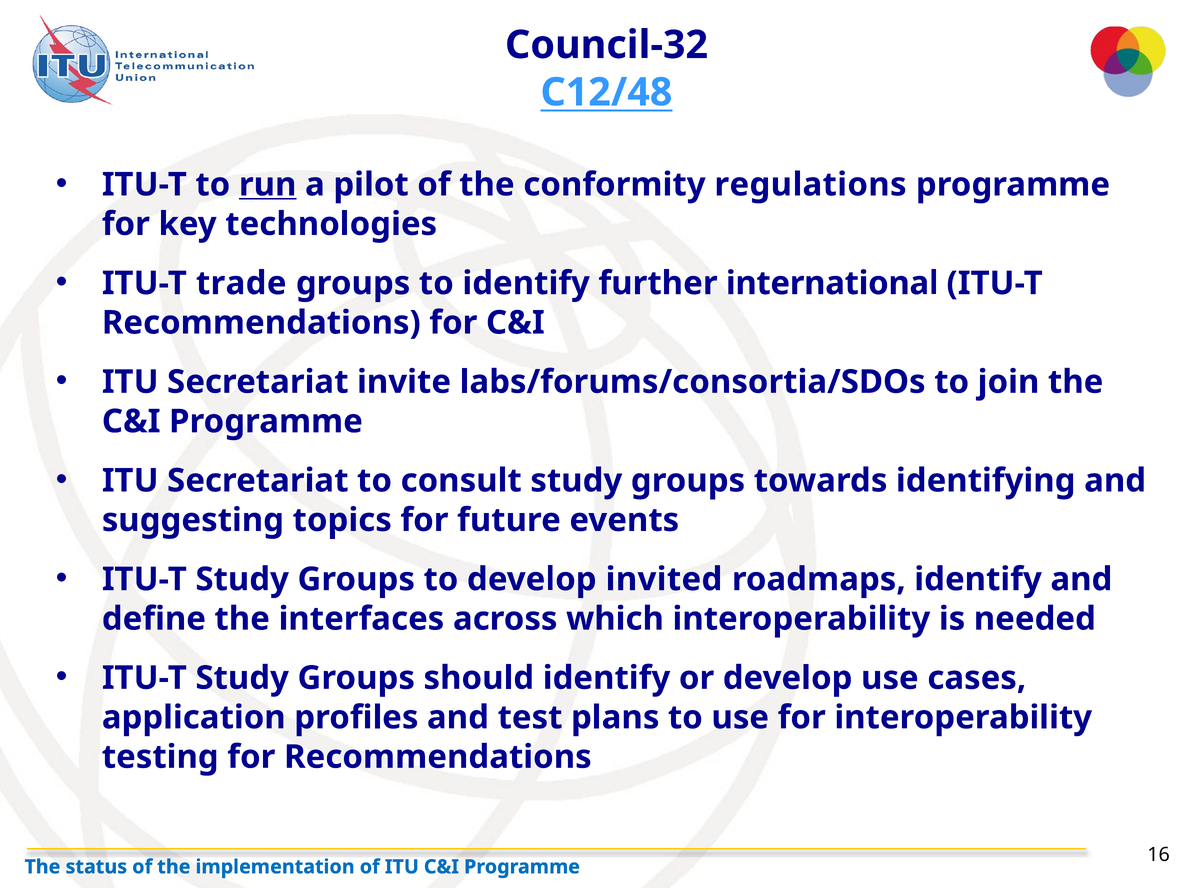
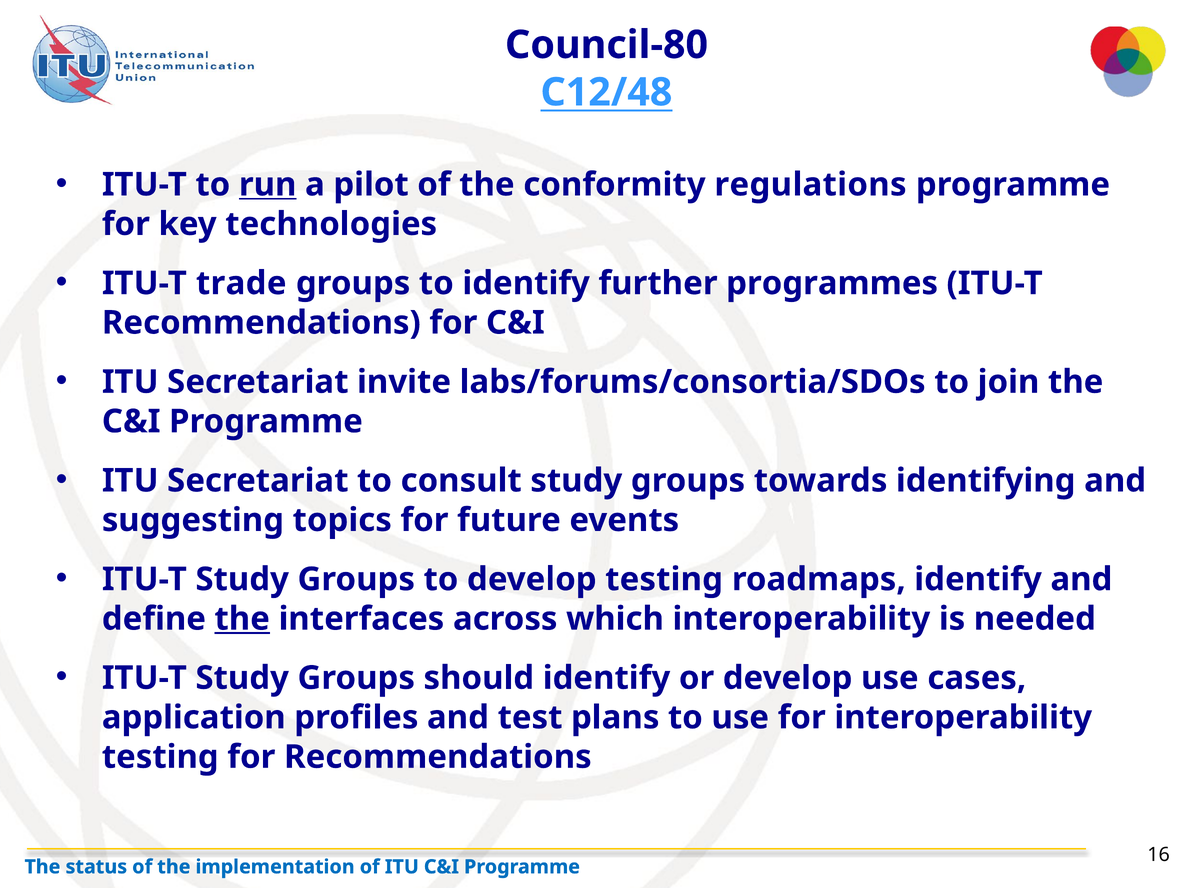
Council-32: Council-32 -> Council-80 (607, 45)
international: international -> programmes (832, 284)
develop invited: invited -> testing (664, 580)
the underline: none -> present (242, 619)
